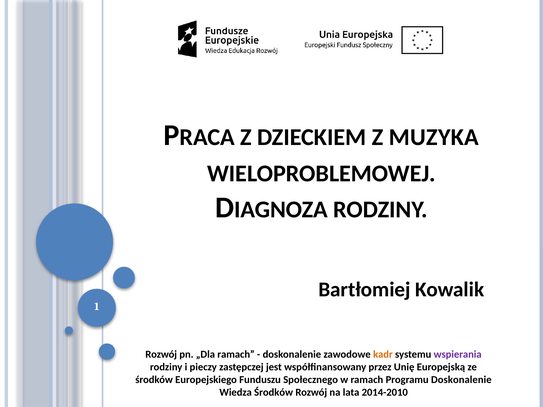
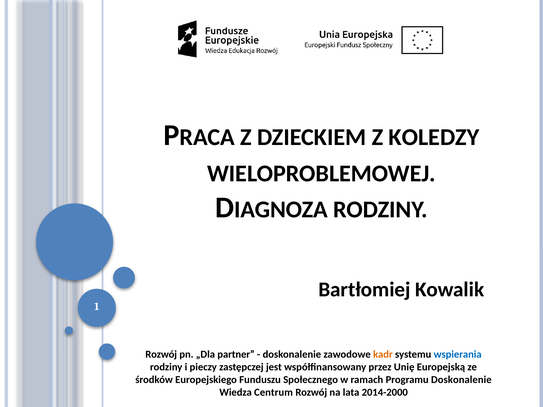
MUZYKA: MUZYKA -> KOLEDZY (434, 137)
„Dla ramach: ramach -> partner (236, 354)
wspierania colour: purple -> blue (458, 354)
Wiedza Środków: Środków -> Centrum (274, 392)
2014-2010: 2014-2010 -> 2014-2000 (385, 392)
